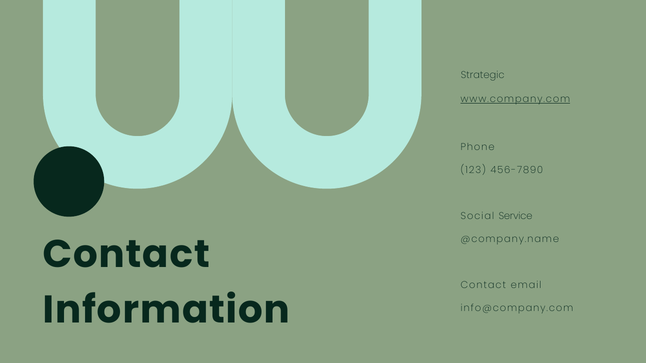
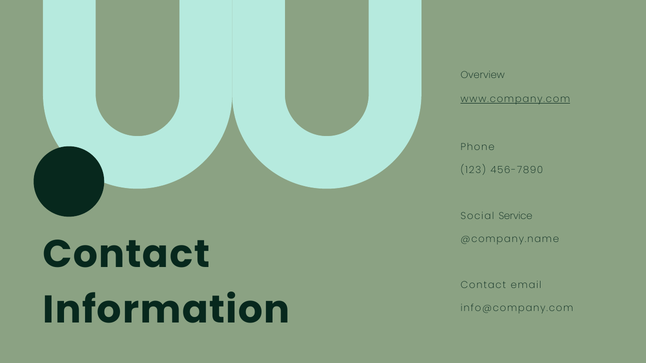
Strategic: Strategic -> Overview (483, 75)
